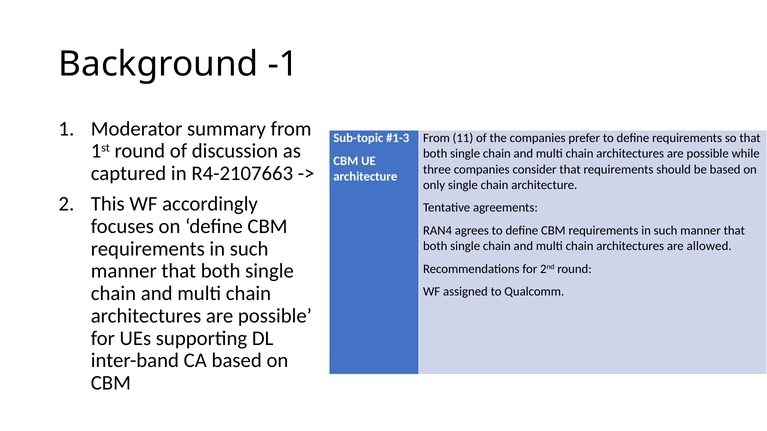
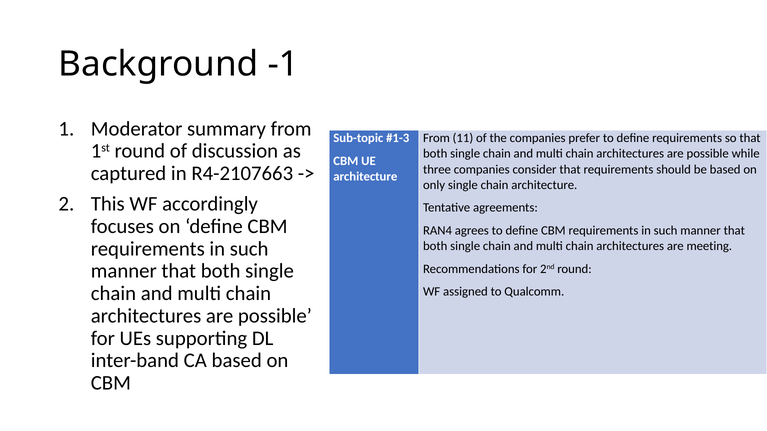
allowed: allowed -> meeting (709, 246)
